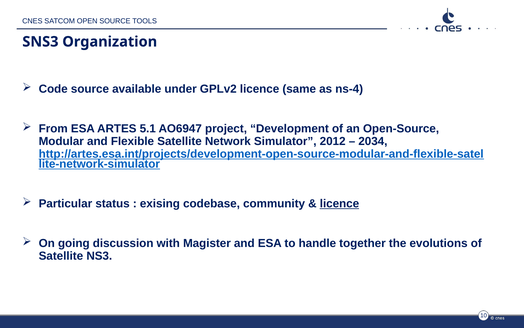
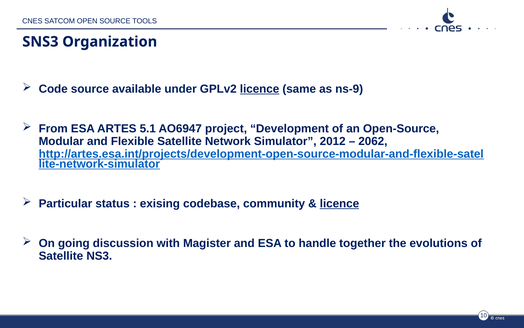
licence underline: none -> present (260, 89)
ns-4: ns-4 -> ns-9 (349, 89)
2034: 2034 -> 2062 (373, 141)
